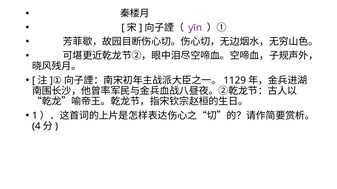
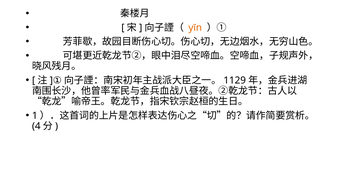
yīn colour: purple -> orange (195, 28)
